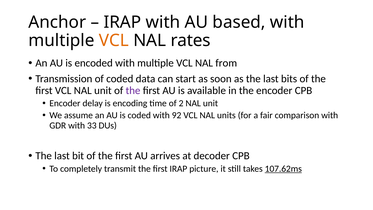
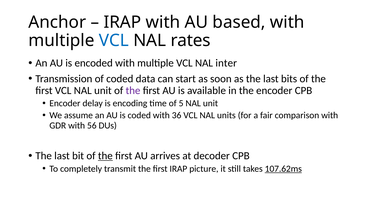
VCL colour: orange -> blue (114, 41)
from: from -> inter (226, 63)
2: 2 -> 5 (181, 103)
92: 92 -> 36 (177, 115)
33: 33 -> 56 (92, 125)
the underline: none -> present (105, 156)
